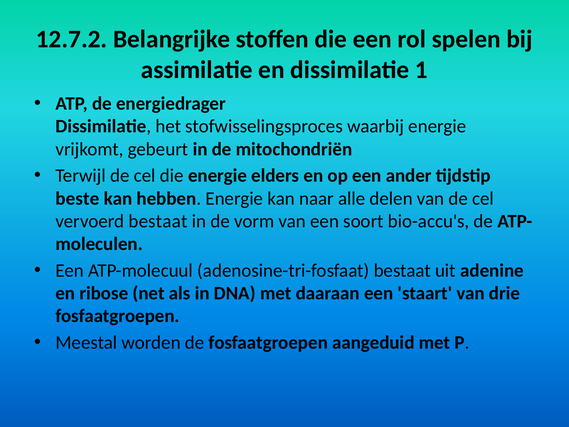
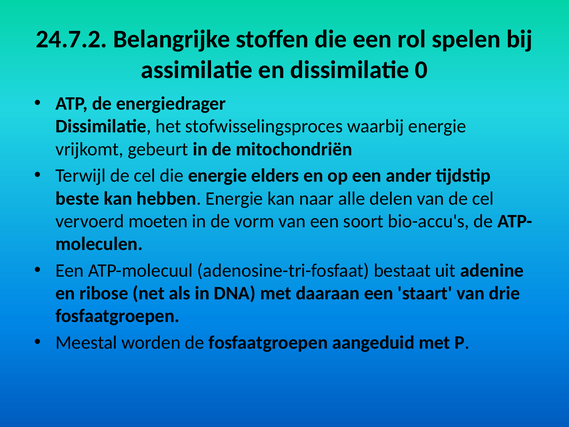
12.7.2: 12.7.2 -> 24.7.2 (72, 39)
1: 1 -> 0 (421, 70)
vervoerd bestaat: bestaat -> moeten (158, 221)
